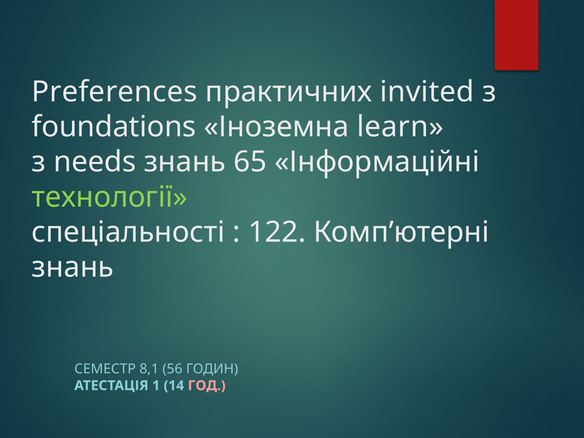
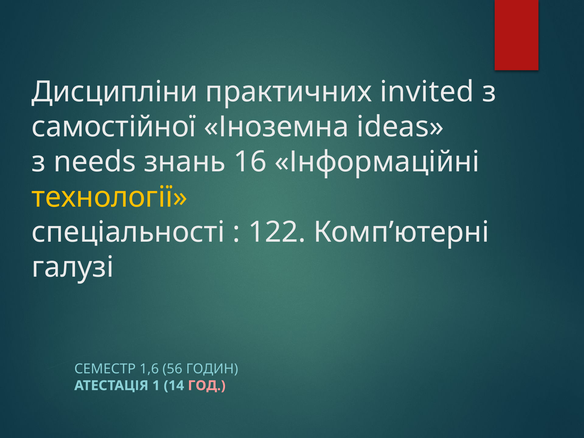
Preferences: Preferences -> Дисципліни (115, 92)
foundations: foundations -> самостійної (114, 127)
learn: learn -> ideas (400, 127)
65: 65 -> 16 (250, 162)
технології colour: light green -> yellow (110, 197)
знань: знань -> галузі (73, 267)
8,1: 8,1 -> 1,6 (149, 369)
